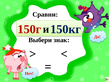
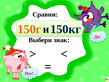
150г colour: red -> orange (29, 29)
